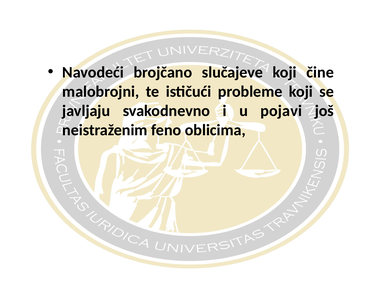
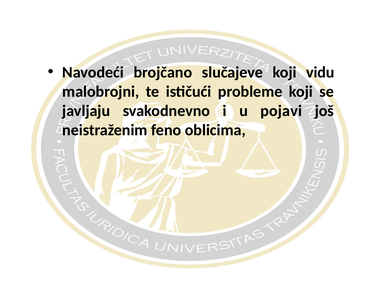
čine: čine -> vidu (320, 72)
